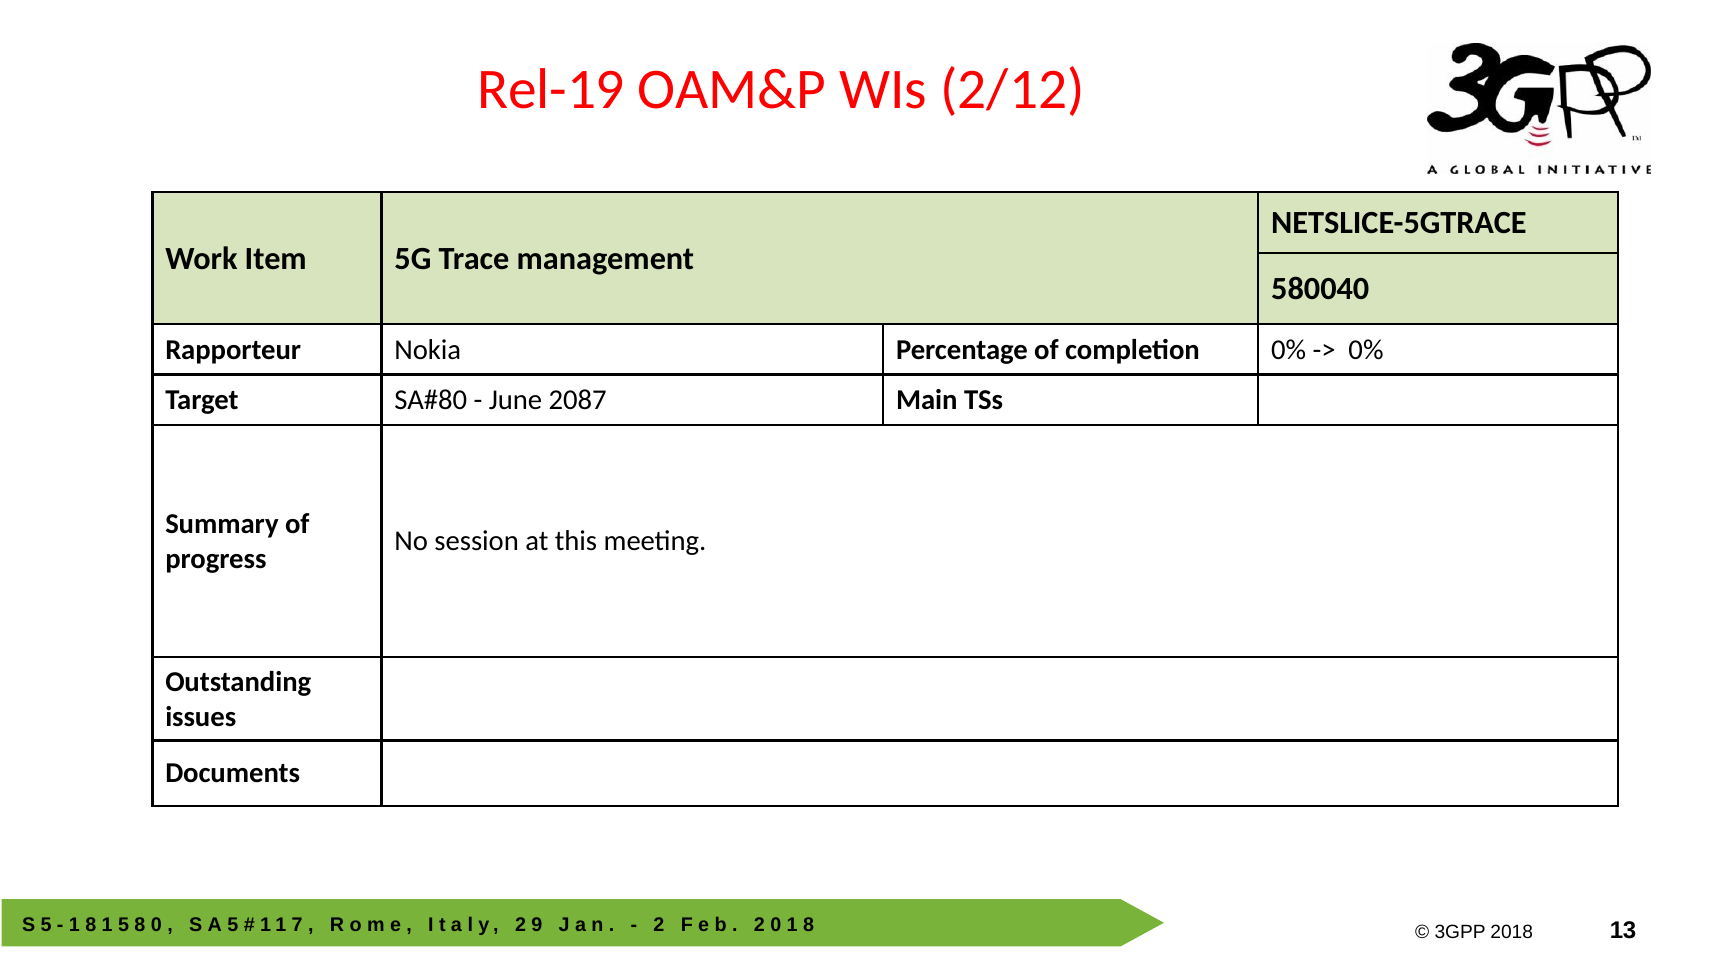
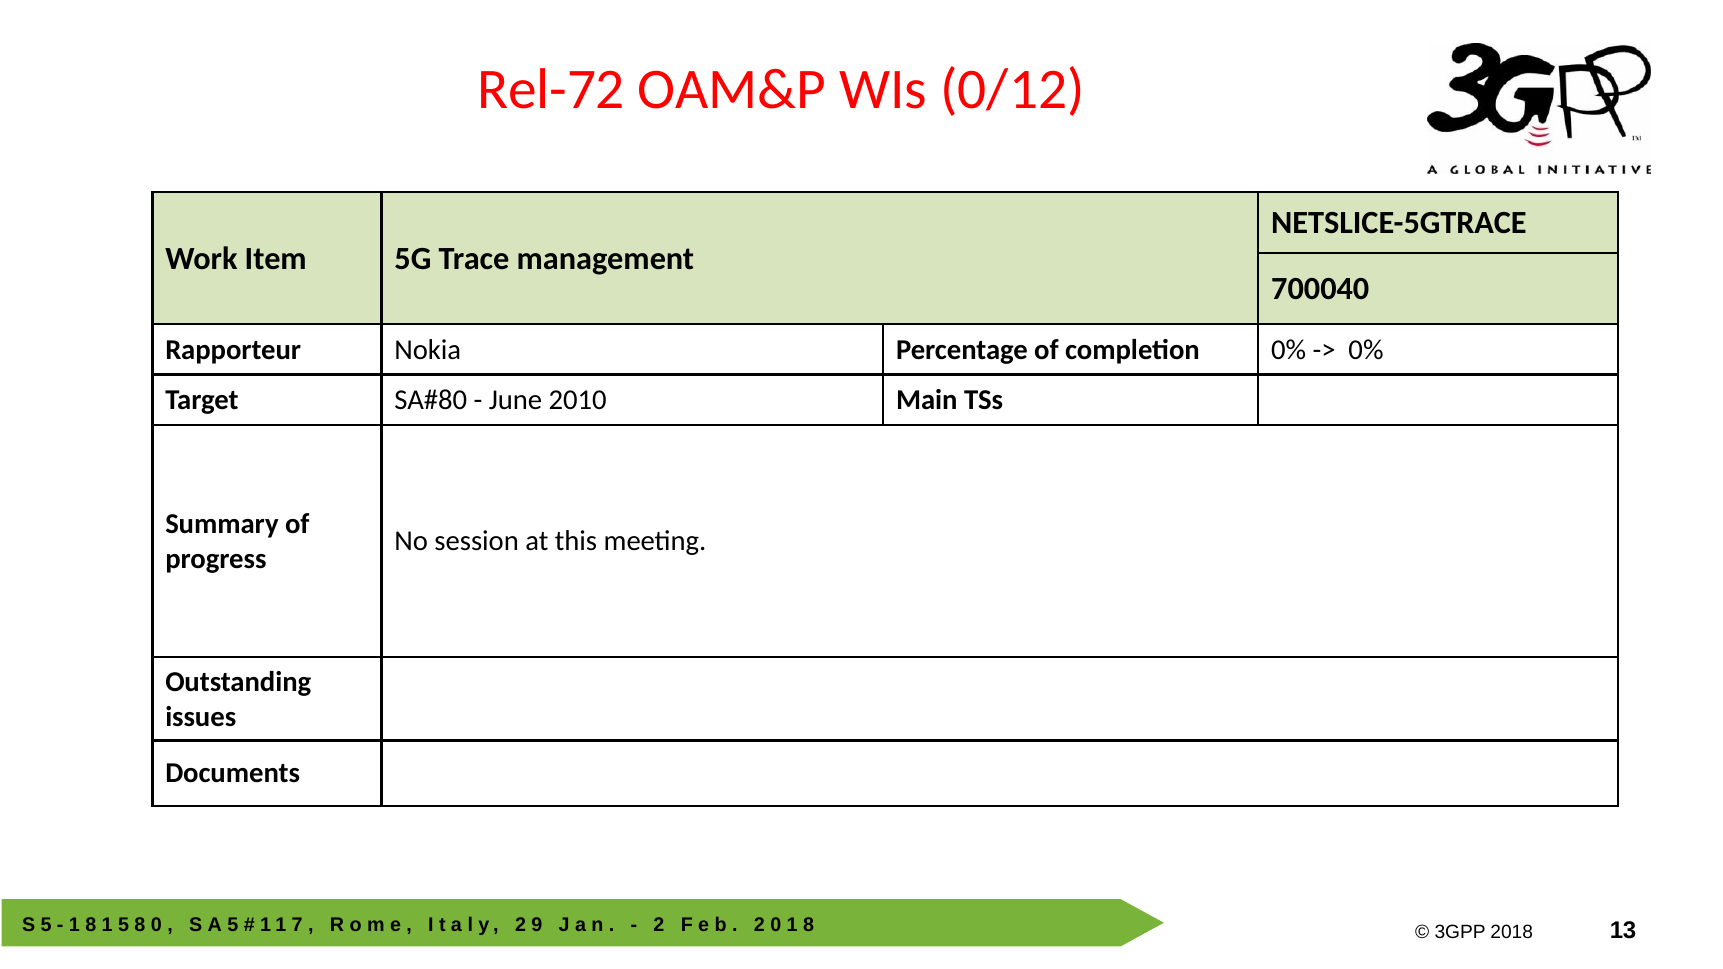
Rel-19: Rel-19 -> Rel-72 (551, 89)
2/12: 2/12 -> 0/12 (1012, 89)
580040: 580040 -> 700040 (1320, 289)
2087: 2087 -> 2010 (578, 400)
